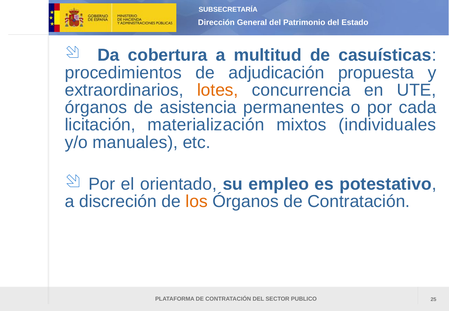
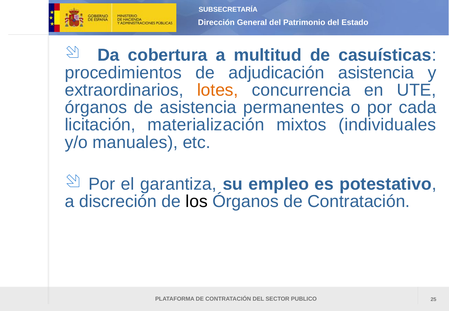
adjudicación propuesta: propuesta -> asistencia (376, 73)
orientado: orientado -> garantiza (178, 184)
los colour: orange -> black (197, 201)
